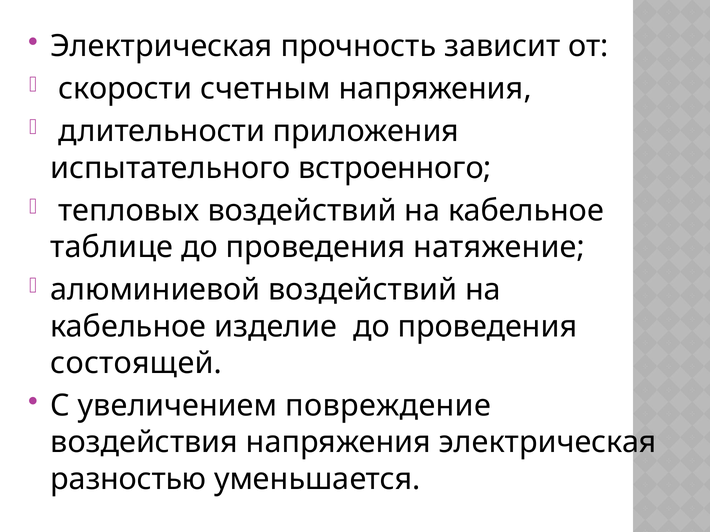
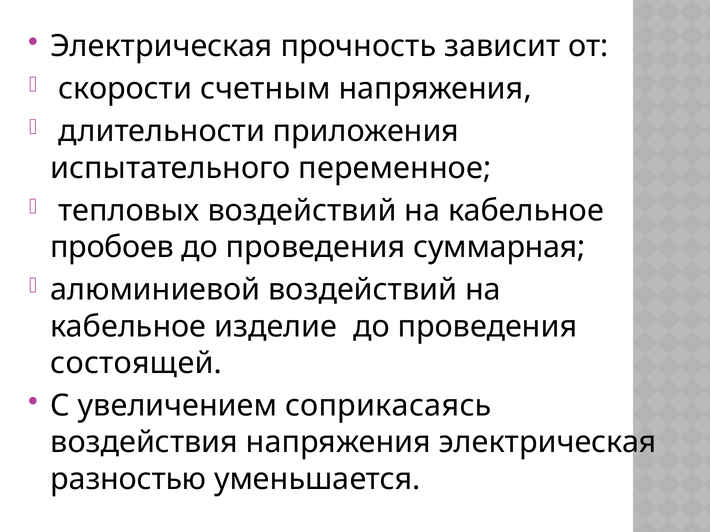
встроенного: встроенного -> переменное (395, 168)
таблице: таблице -> пробоев (112, 247)
натяжение: натяжение -> суммарная (499, 247)
повреждение: повреждение -> соприкасаясь (388, 406)
